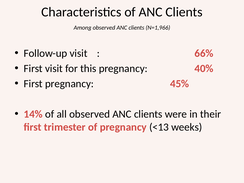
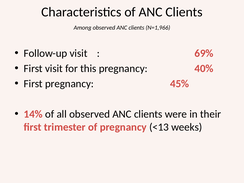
66%: 66% -> 69% (204, 53)
